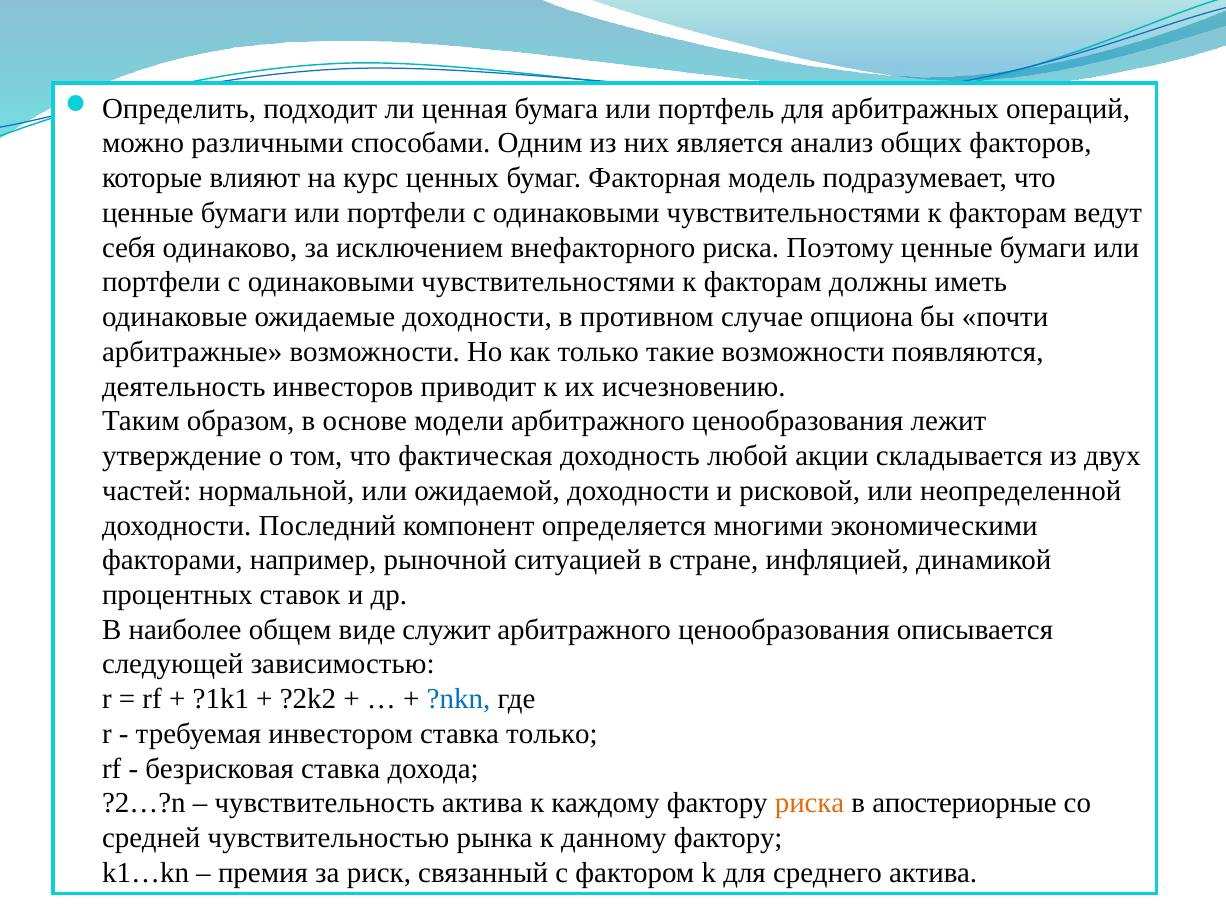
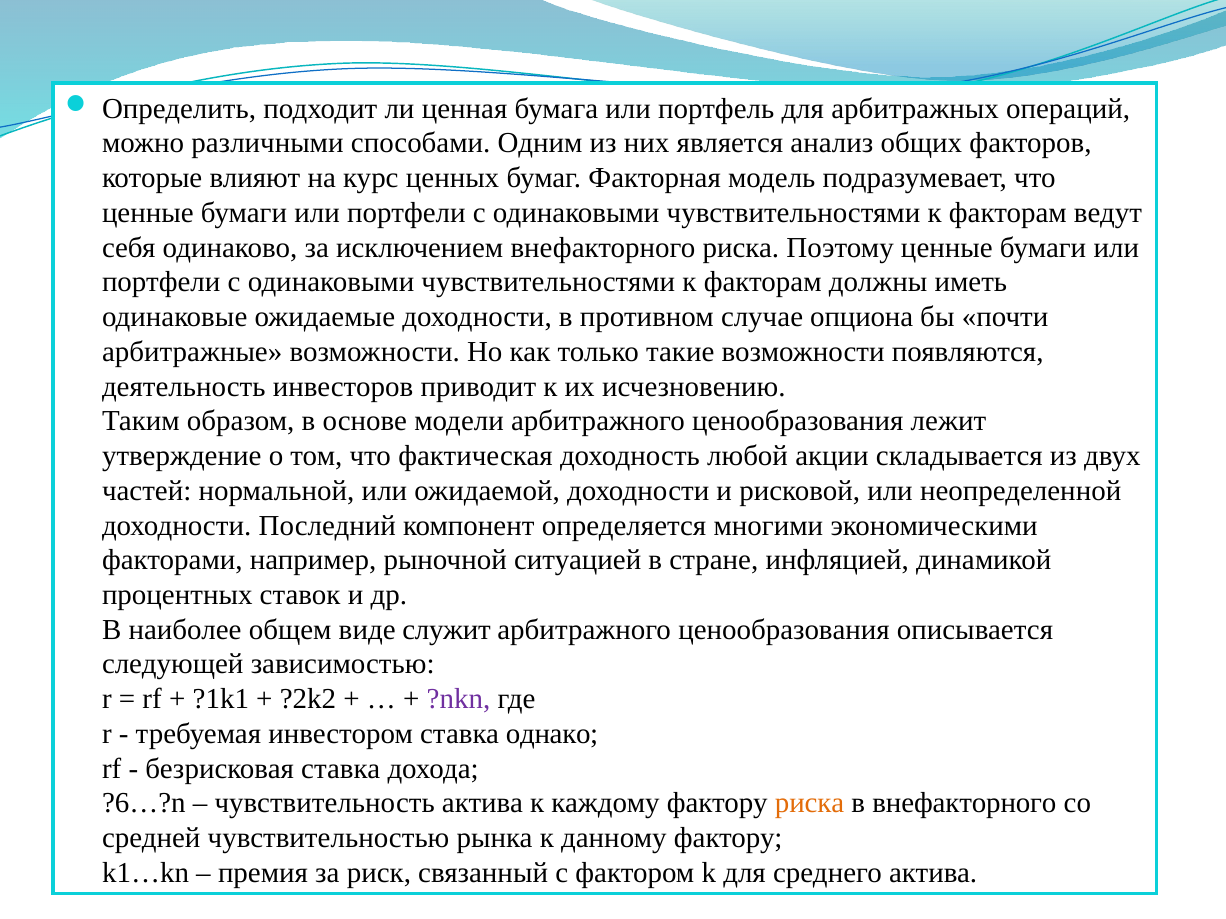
?nkn colour: blue -> purple (459, 700)
ставка только: только -> однако (552, 734)
?2…?n: ?2…?n -> ?6…?n (144, 804)
в апостериорные: апостериорные -> внефакторного (964, 804)
